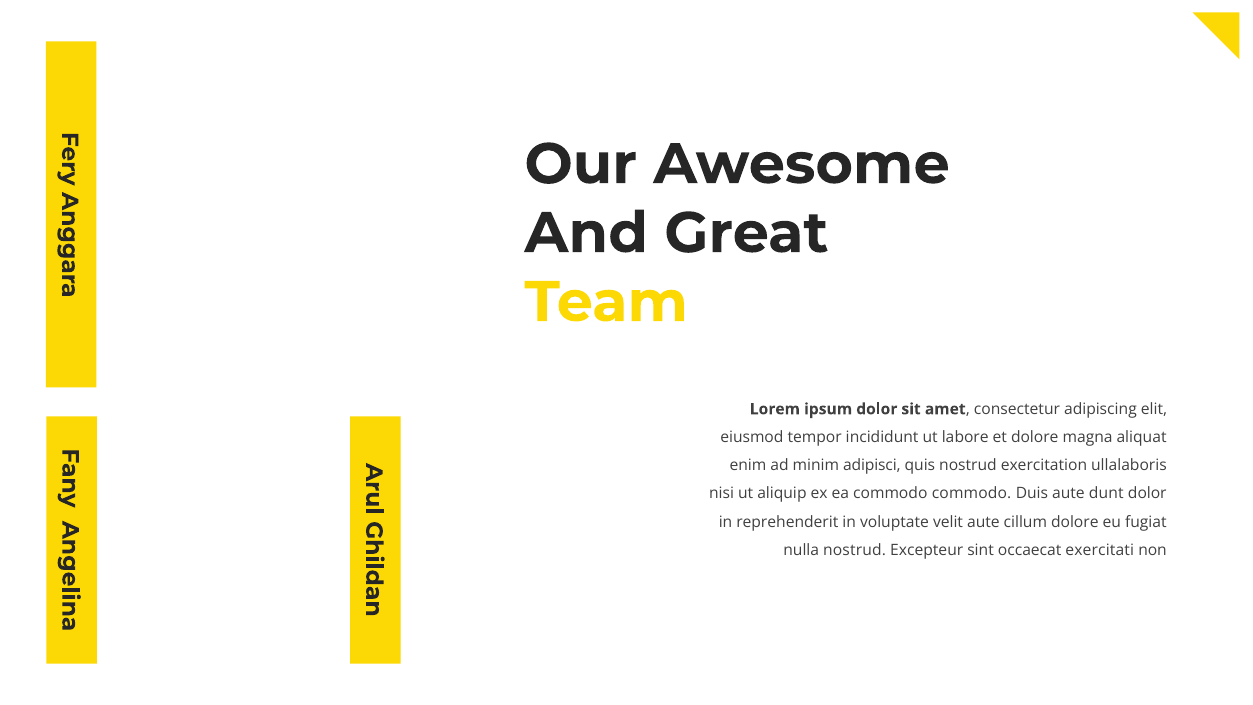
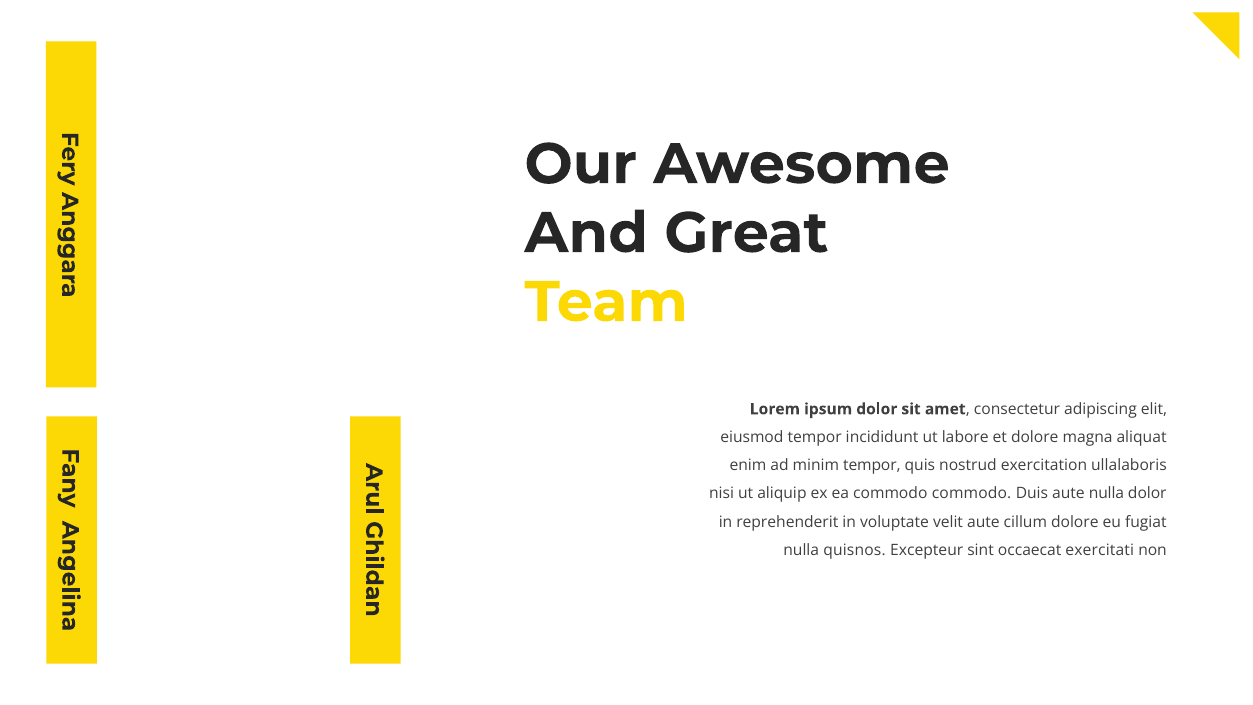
minim adipisci: adipisci -> tempor (872, 465)
aute dunt: dunt -> nulla (1106, 494)
nulla nostrud: nostrud -> quisnos (855, 550)
